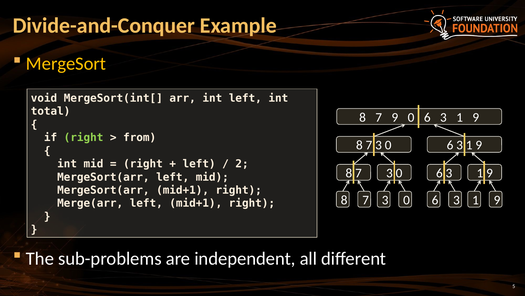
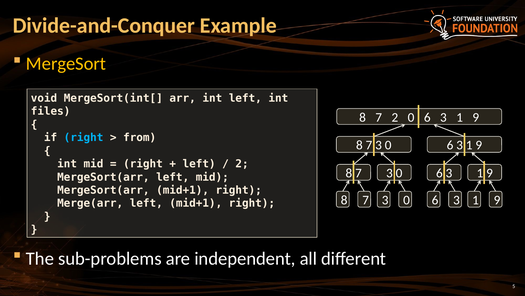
total: total -> files (51, 111)
7 9: 9 -> 2 (395, 117)
right colour: light green -> light blue (84, 137)
